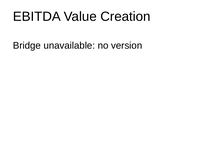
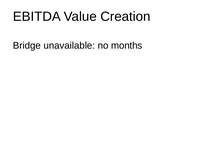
version: version -> months (127, 46)
